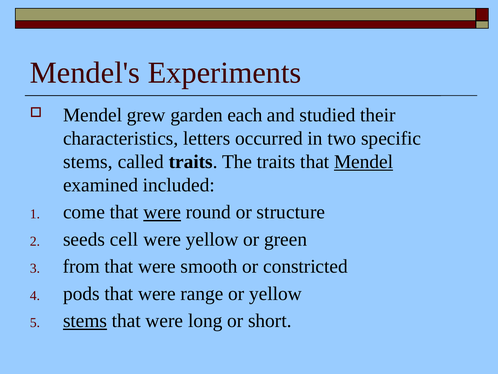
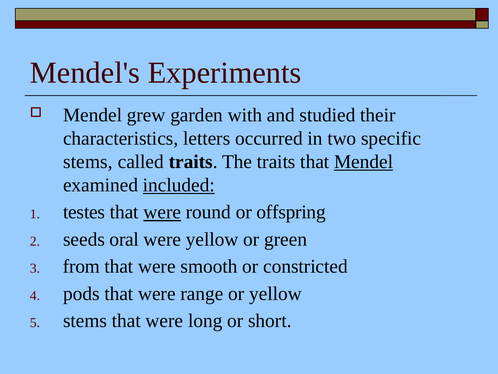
each: each -> with (245, 115)
included underline: none -> present (179, 185)
come: come -> testes (84, 212)
structure: structure -> offspring (291, 212)
cell: cell -> oral (124, 239)
stems underline: present -> none (85, 321)
